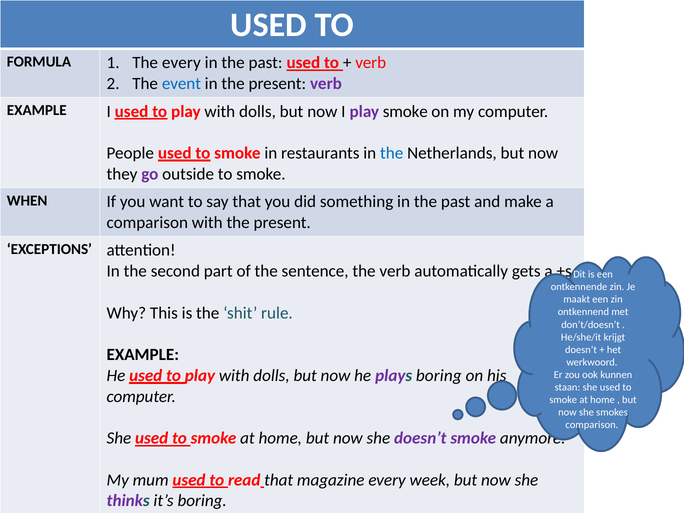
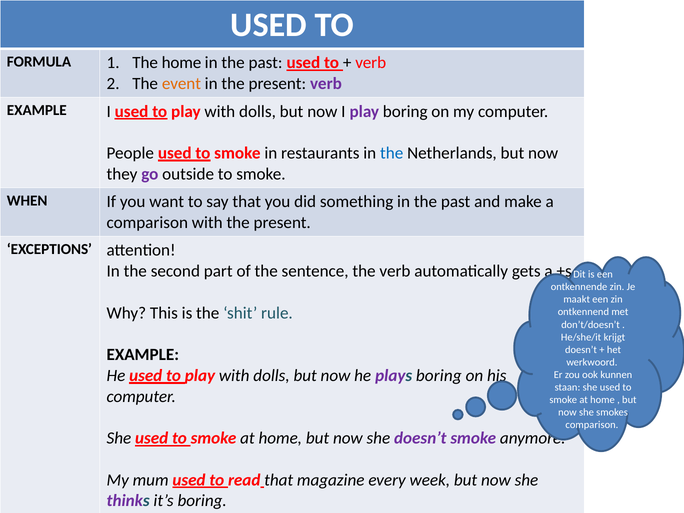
The every: every -> home (181, 63)
event colour: blue -> orange (181, 84)
play smoke: smoke -> boring (405, 111)
